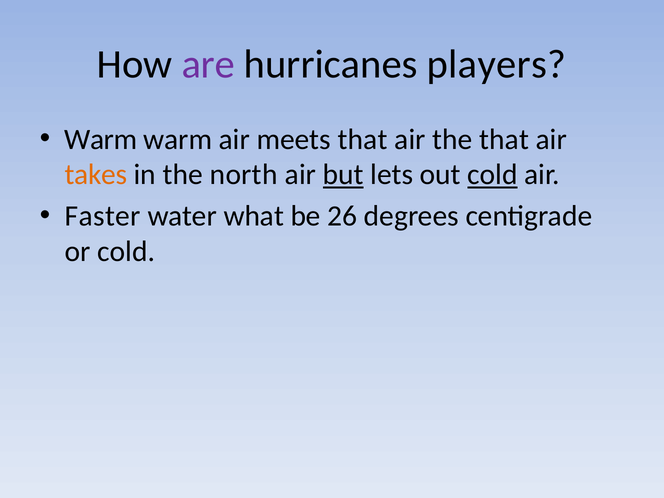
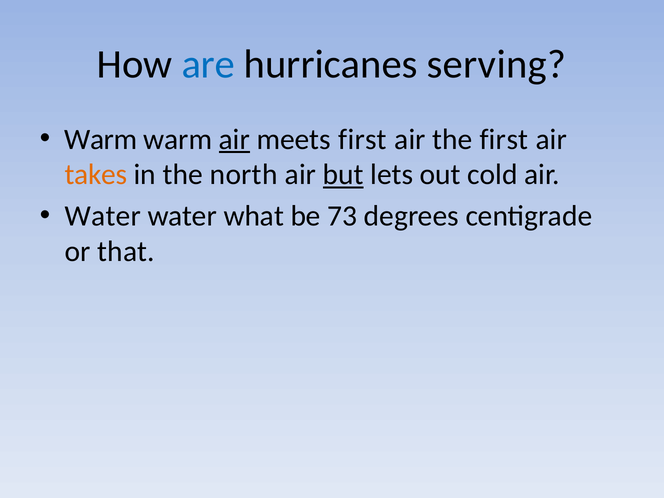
are colour: purple -> blue (208, 64)
players: players -> serving (496, 64)
air underline: none -> present (234, 139)
meets that: that -> first (363, 139)
the that: that -> first (504, 139)
cold underline: present -> none (492, 175)
Faster: Faster -> Water (103, 216)
26: 26 -> 73 (342, 216)
or cold: cold -> that (126, 251)
